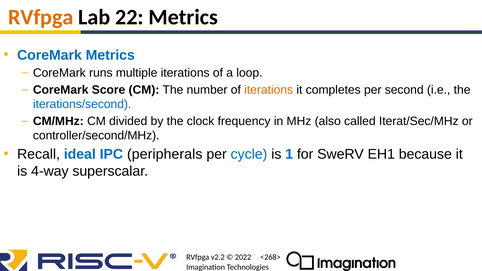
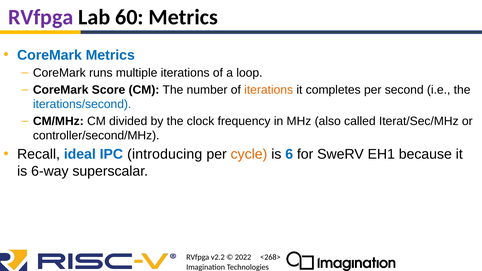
RVfpga colour: orange -> purple (41, 17)
22: 22 -> 60 (129, 17)
peripherals: peripherals -> introducing (165, 154)
cycle colour: blue -> orange (249, 154)
1: 1 -> 6 (289, 154)
4-way: 4-way -> 6-way (50, 171)
